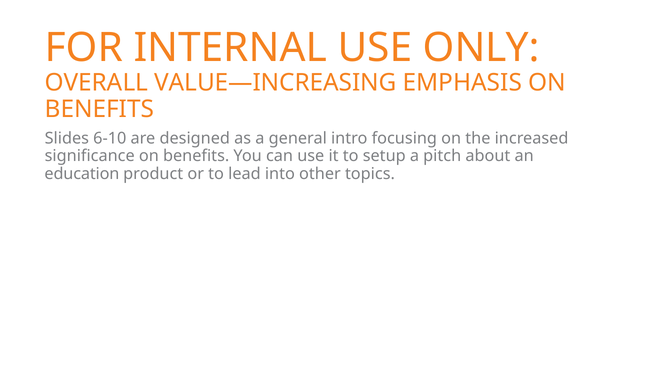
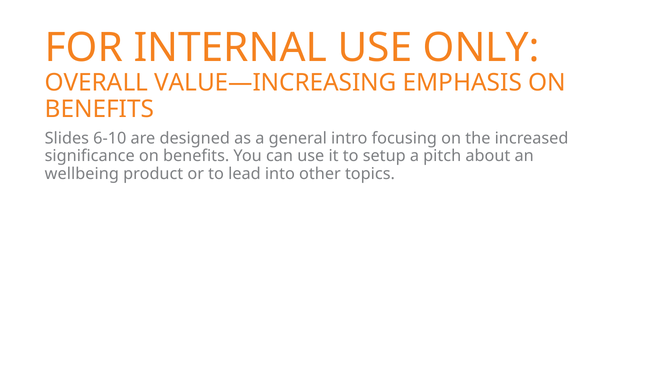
education: education -> wellbeing (82, 174)
